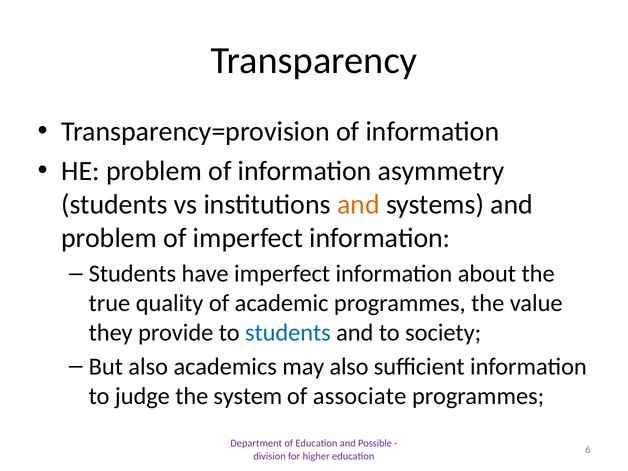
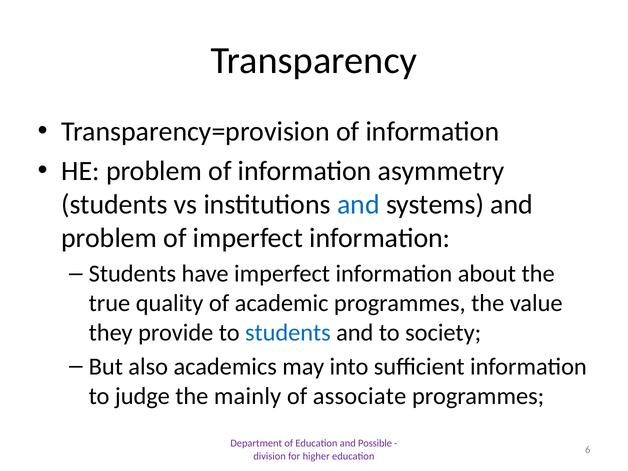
and colour: orange -> blue (358, 204)
may also: also -> into (349, 367)
system: system -> mainly (248, 396)
